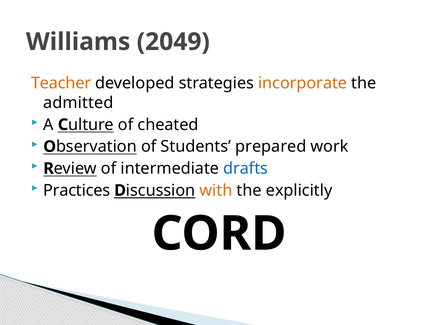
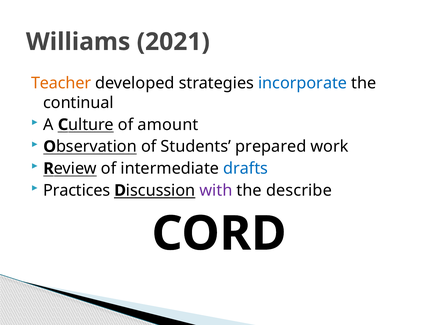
2049: 2049 -> 2021 (173, 42)
incorporate colour: orange -> blue (303, 83)
admitted: admitted -> continual (78, 103)
cheated: cheated -> amount (168, 125)
with colour: orange -> purple (216, 190)
explicitly: explicitly -> describe (299, 190)
